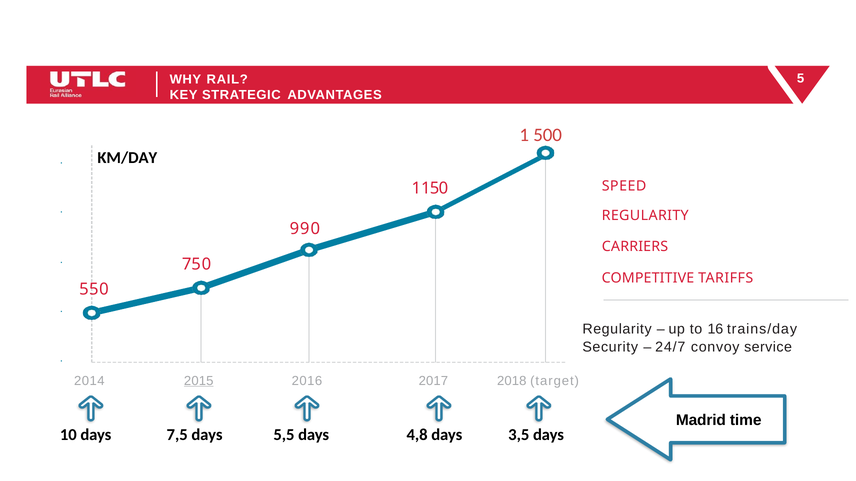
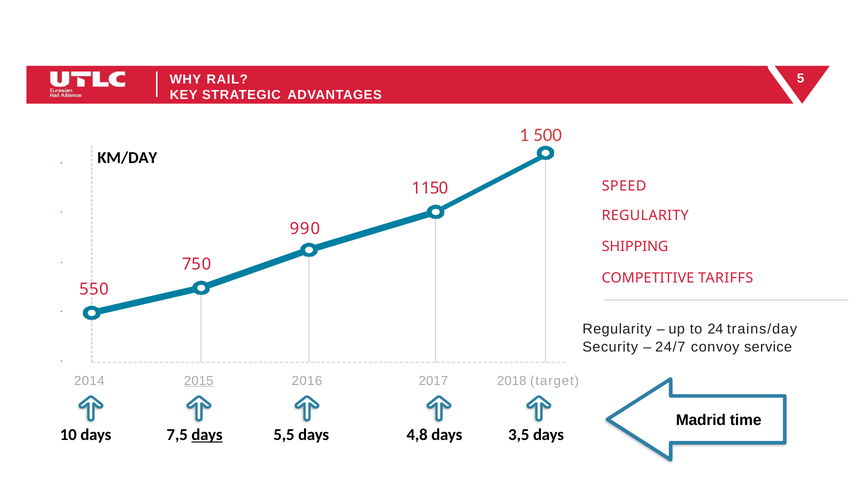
CARRIERS: CARRIERS -> SHIPPING (635, 247)
16: 16 -> 24 (715, 329)
days underline: none -> present (207, 435)
